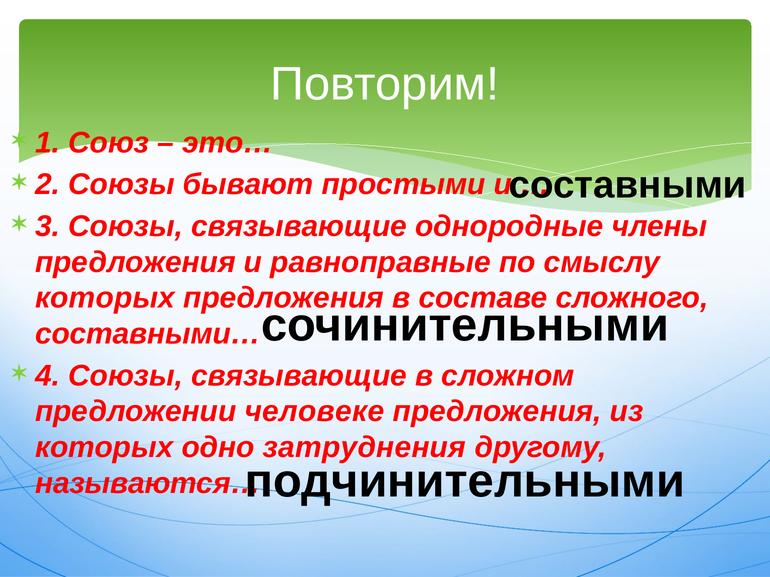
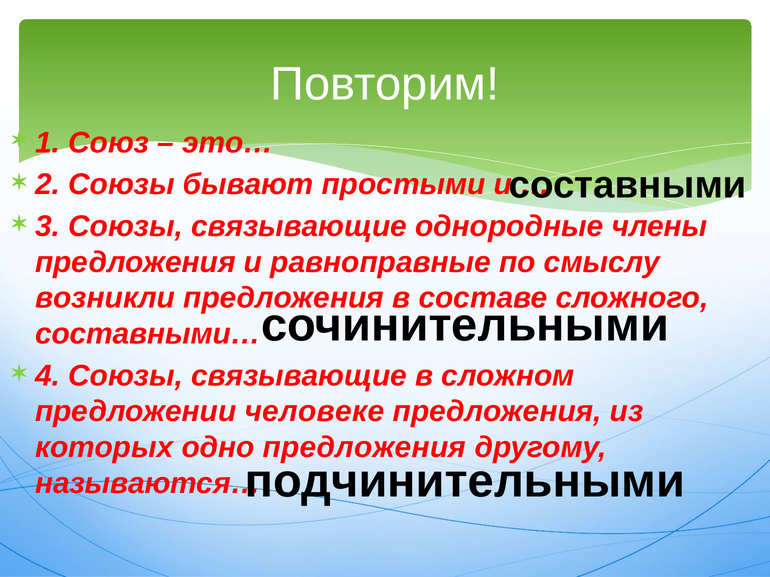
которых: которых -> возникли (105, 298)
одно затруднения: затруднения -> предложения (364, 448)
